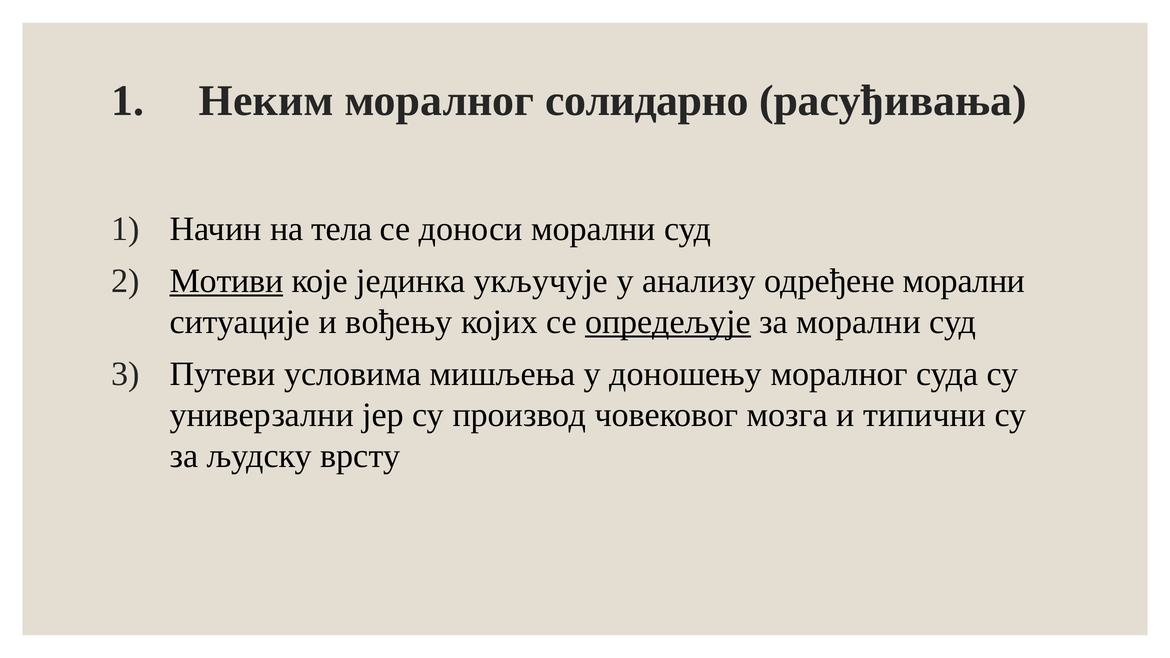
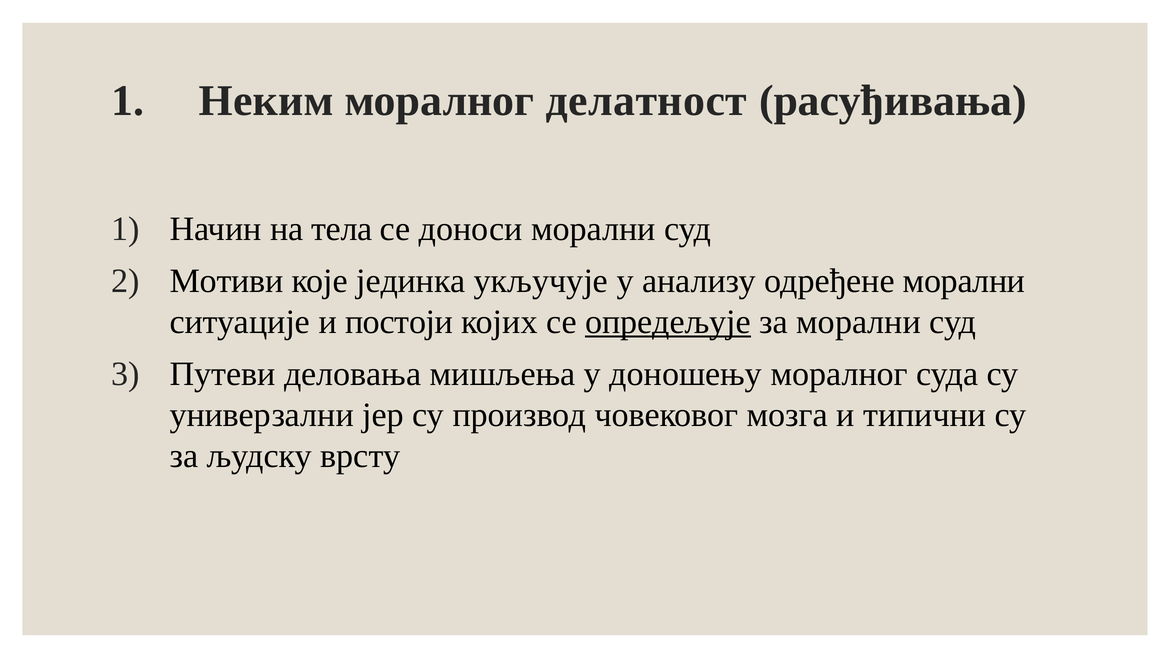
солидарно: солидарно -> делaтнoст (646, 101)
Мотиви underline: present -> none (226, 281)
вођењу: вођењу -> постоји (399, 322)
условима: условима -> деловања (353, 374)
